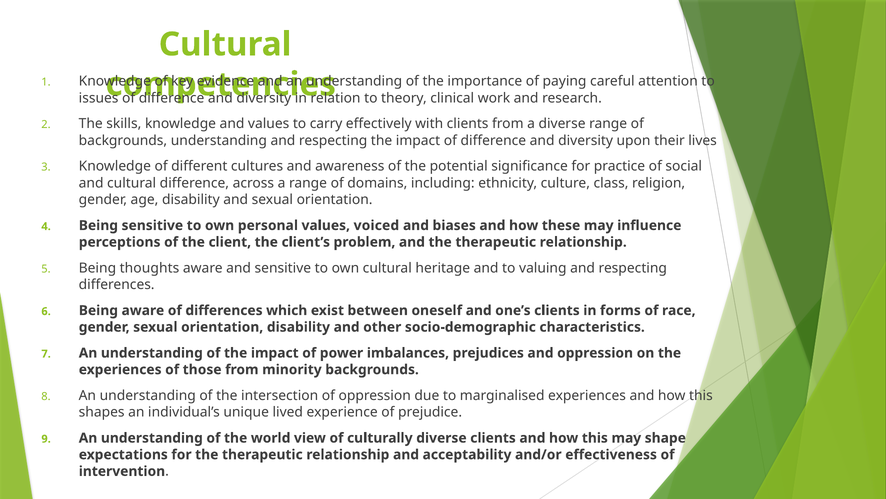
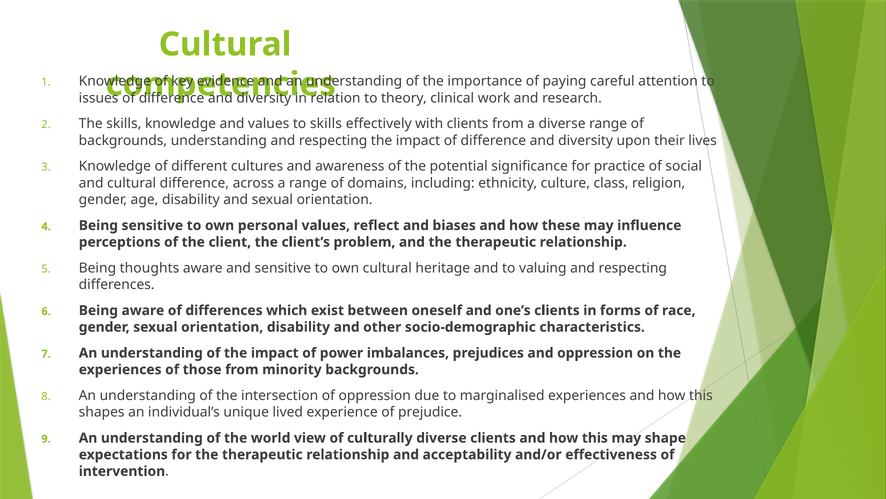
to carry: carry -> skills (326, 124)
voiced: voiced -> reflect (376, 225)
